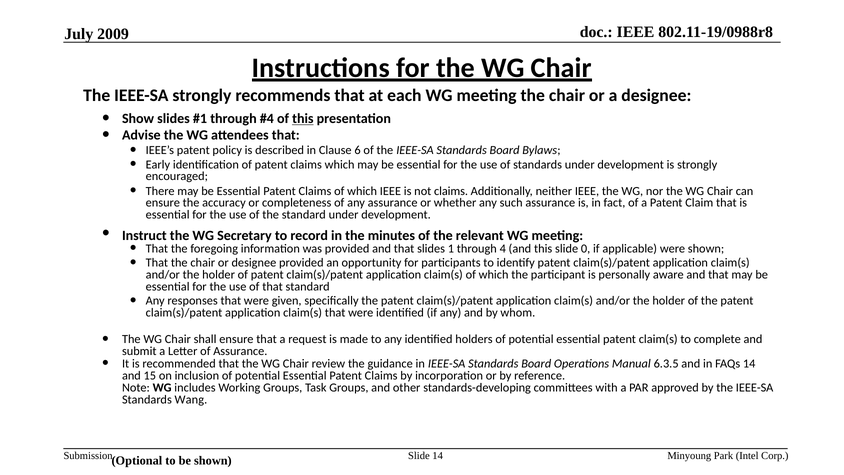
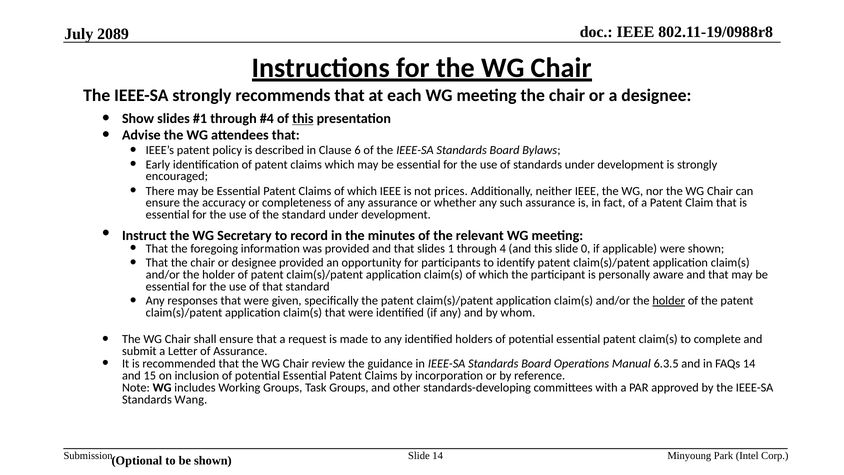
2009: 2009 -> 2089 (113, 34)
not claims: claims -> prices (451, 191)
holder underline: none -> present (669, 301)
